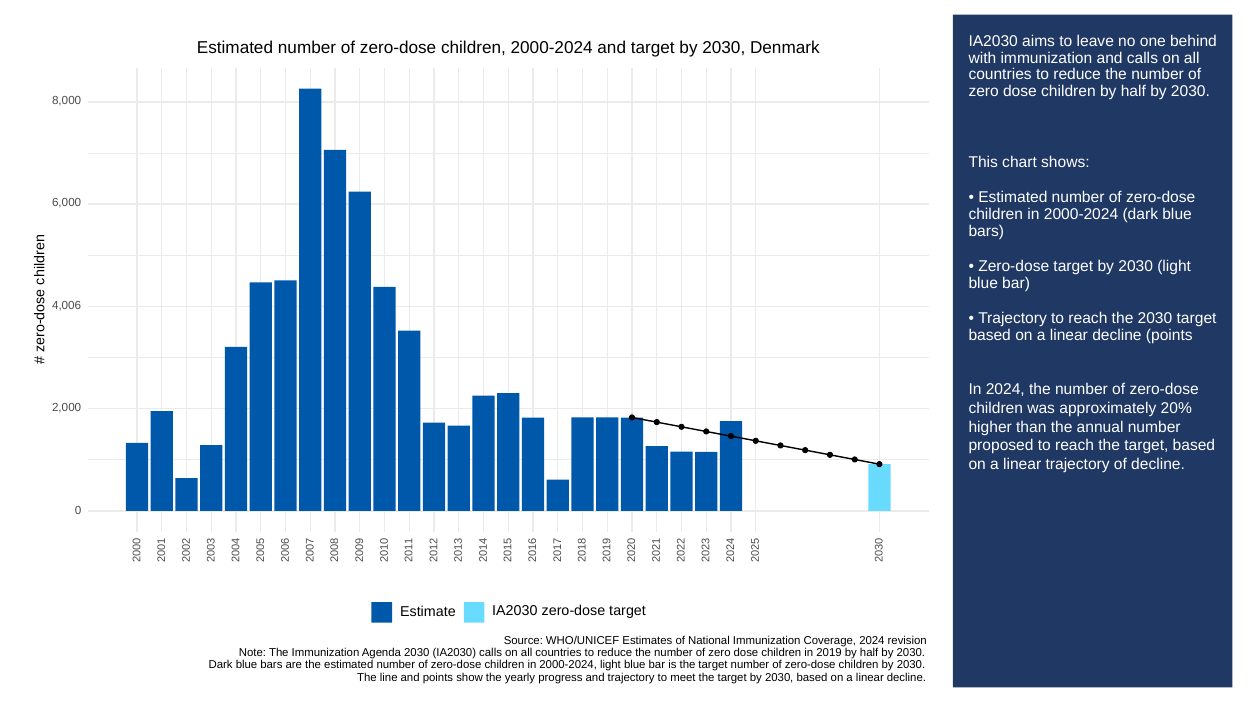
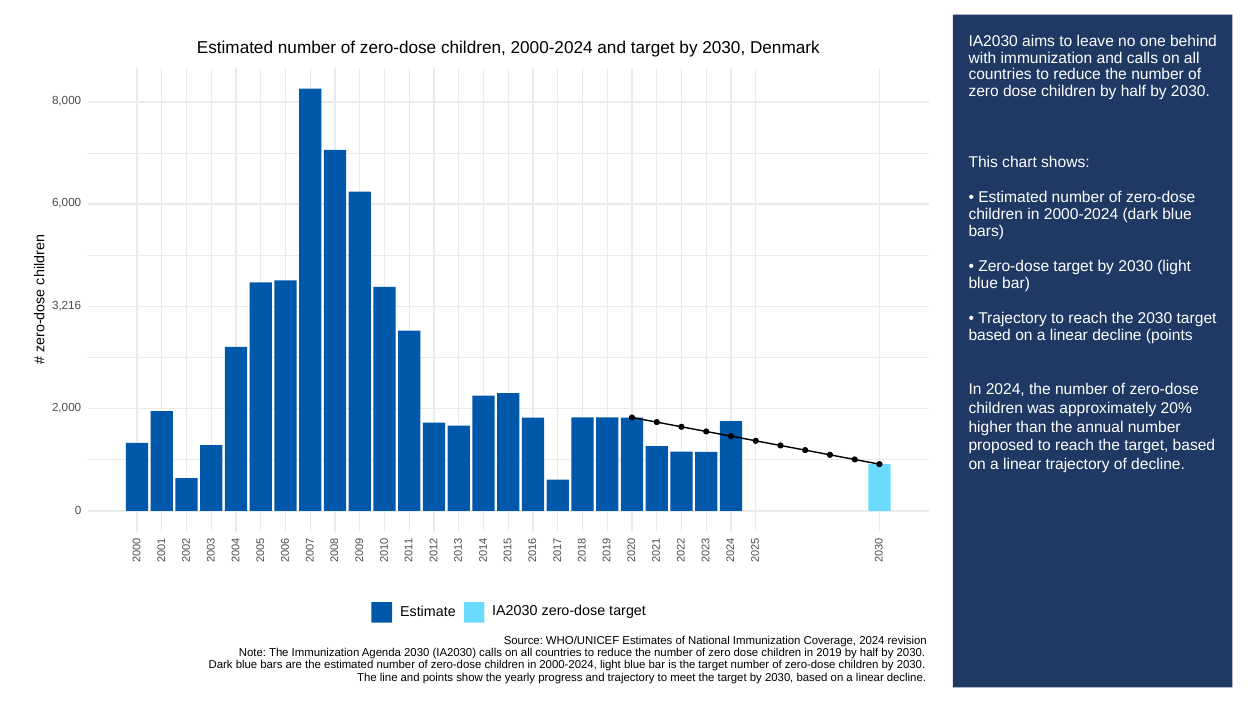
4,006: 4,006 -> 3,216 (67, 305)
